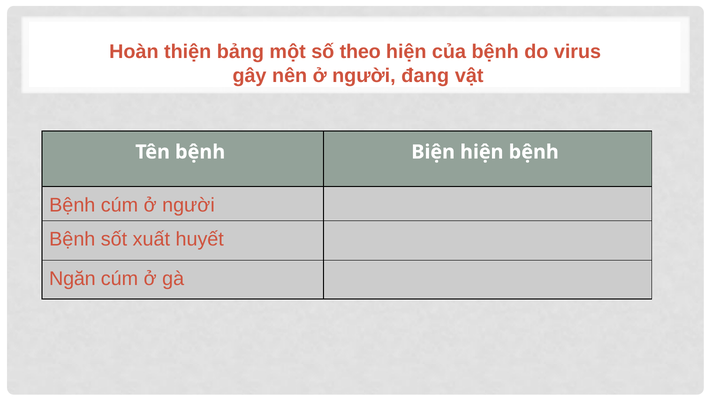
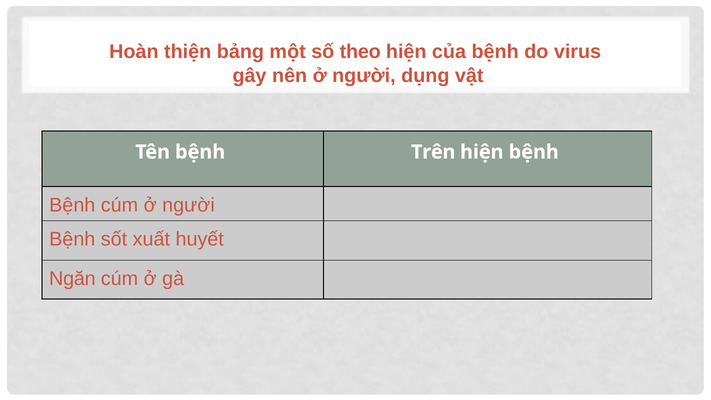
đang: đang -> dụng (425, 76)
Biện: Biện -> Trên (433, 152)
